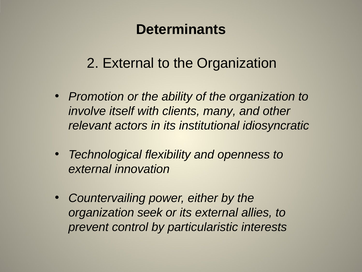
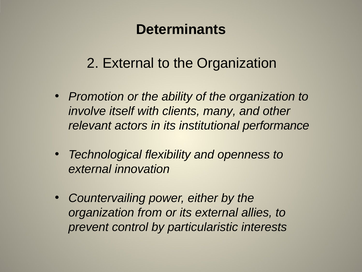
idiosyncratic: idiosyncratic -> performance (276, 125)
seek: seek -> from (150, 212)
